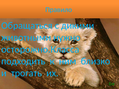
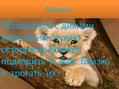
осторожно.Класса: осторожно.Класса -> осторожно.Ксения (40, 49)
